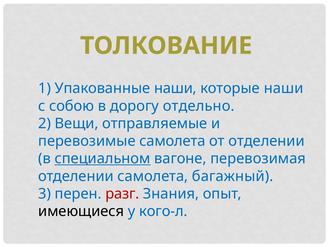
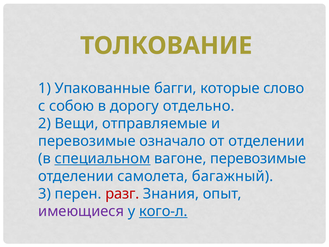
Упакованные наши: наши -> багги (175, 88)
которые наши: наши -> слово (284, 88)
перевозимые самолета: самолета -> означало (172, 141)
вагоне перевозимая: перевозимая -> перевозимые (258, 158)
имеющиеся colour: black -> purple (81, 211)
кого-л underline: none -> present (163, 211)
